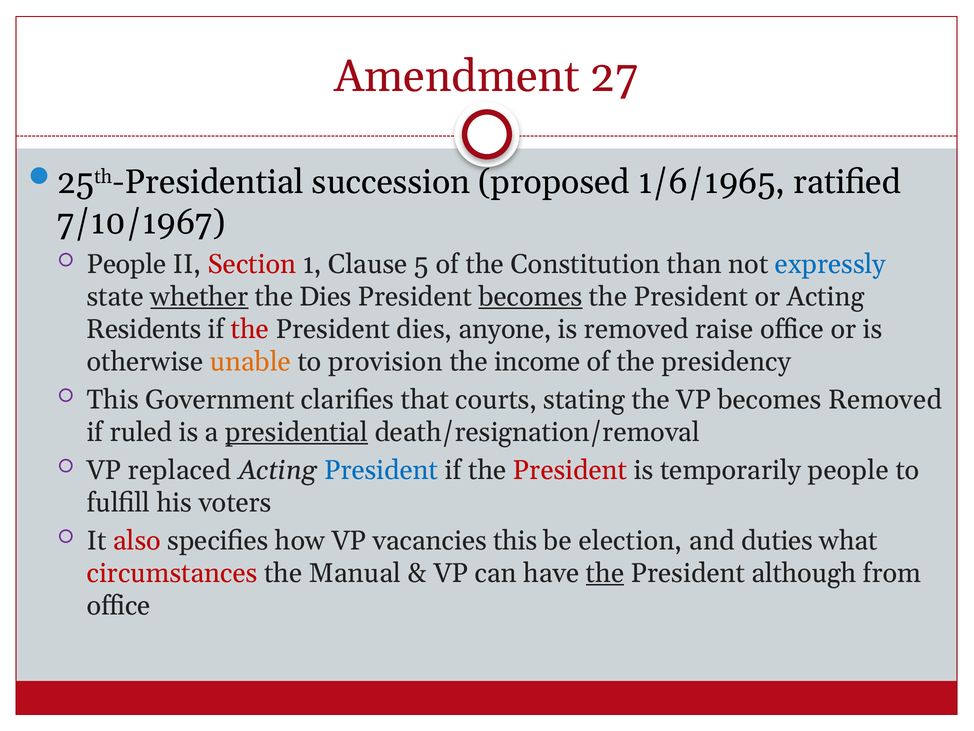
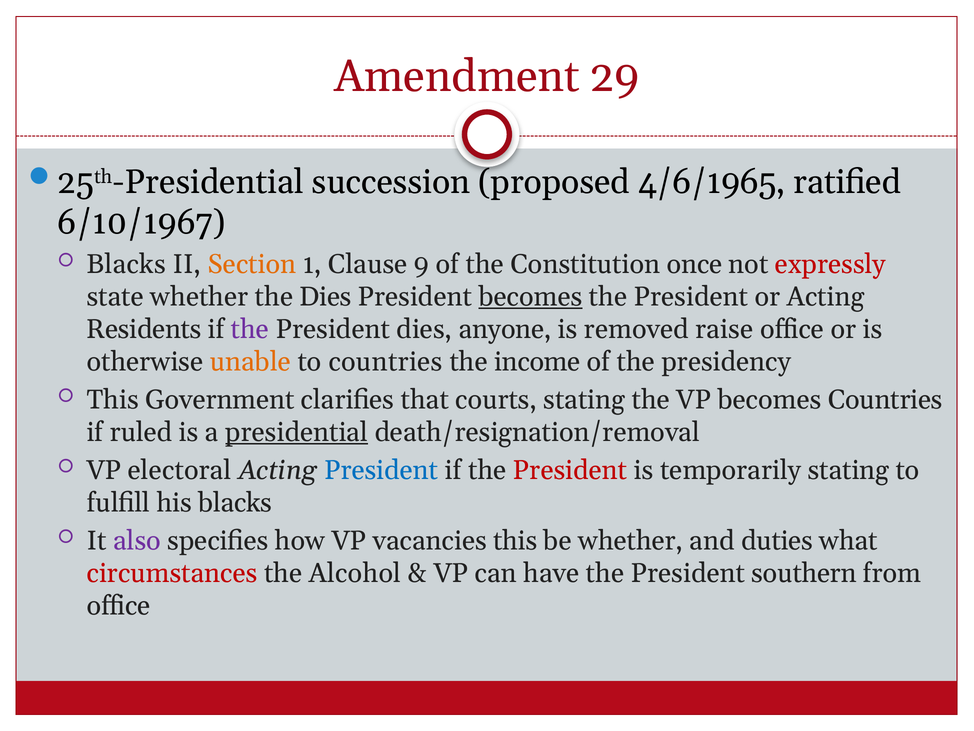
27: 27 -> 29 (615, 77)
1/6/1965: 1/6/1965 -> 4/6/1965 (712, 182)
7/10/1967: 7/10/1967 -> 6/10/1967 (141, 222)
People: People -> Blacks (126, 264)
Section colour: red -> orange (252, 264)
5: 5 -> 9 (422, 264)
than: than -> once (695, 264)
expressly colour: blue -> red (830, 264)
whether underline: present -> none (199, 296)
the colour: red -> purple (250, 329)
to provision: provision -> countries (385, 361)
becomes Removed: Removed -> Countries (885, 399)
replaced: replaced -> electoral (180, 470)
temporarily people: people -> stating (848, 470)
his voters: voters -> blacks (235, 502)
also colour: red -> purple (137, 540)
be election: election -> whether (631, 540)
Manual: Manual -> Alcohol (355, 573)
the underline: present -> none (605, 573)
although: although -> southern (804, 573)
